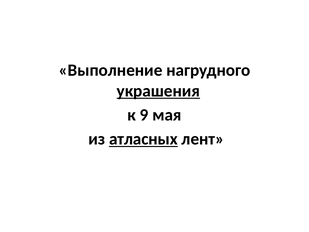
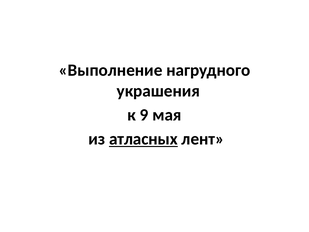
украшения underline: present -> none (158, 91)
